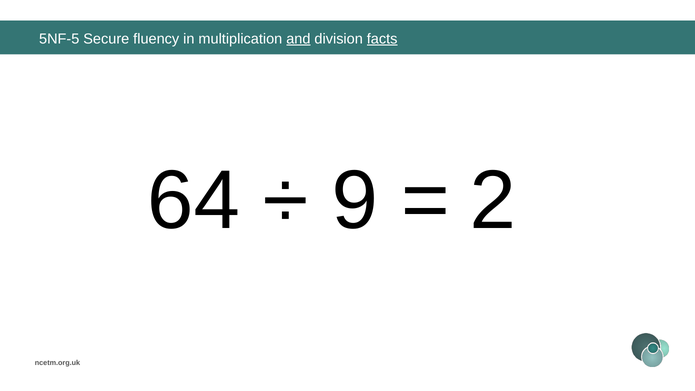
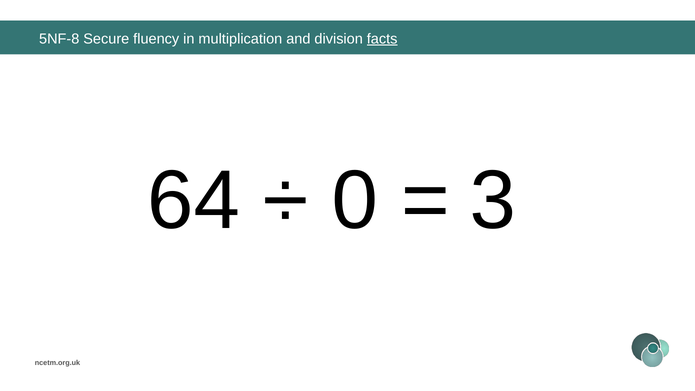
5NF-5: 5NF-5 -> 5NF-8 (59, 39)
and underline: present -> none (298, 39)
9: 9 -> 0 (355, 201)
2: 2 -> 3 (493, 201)
